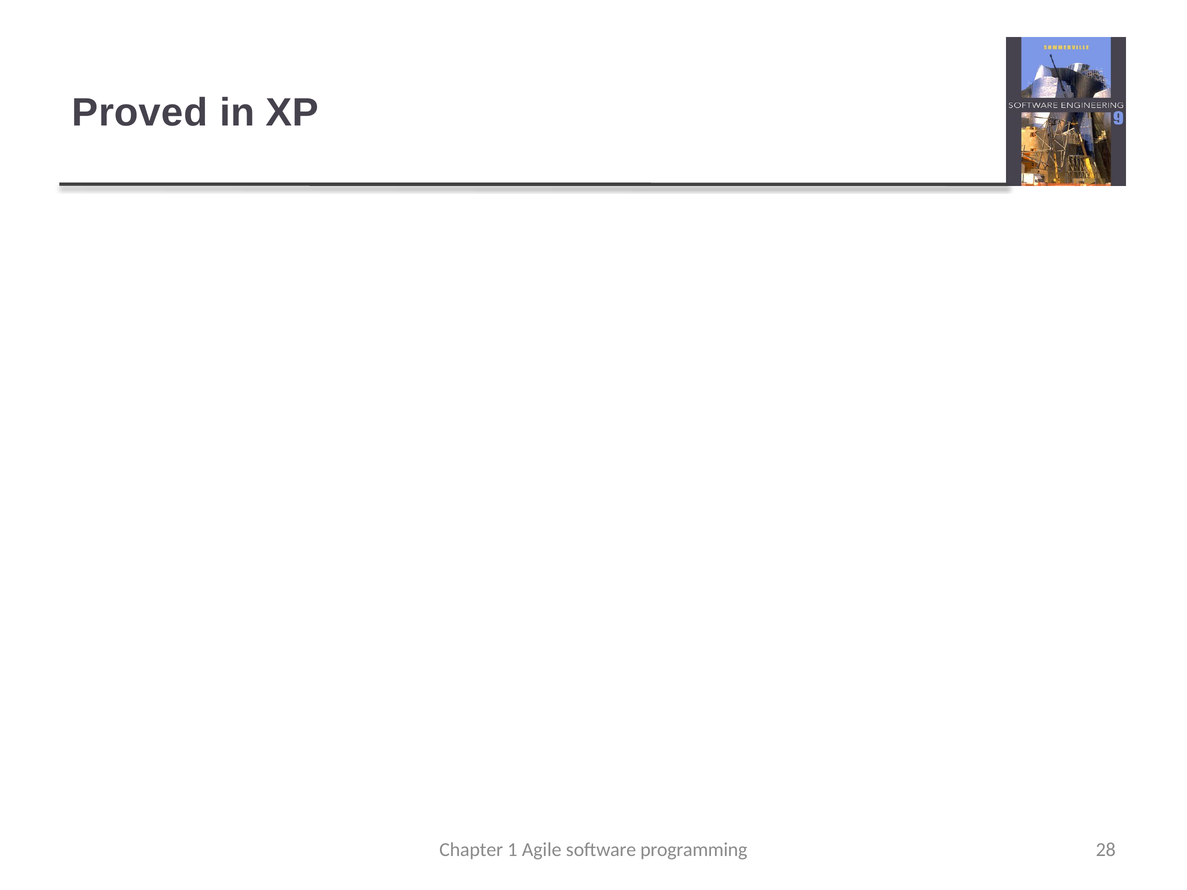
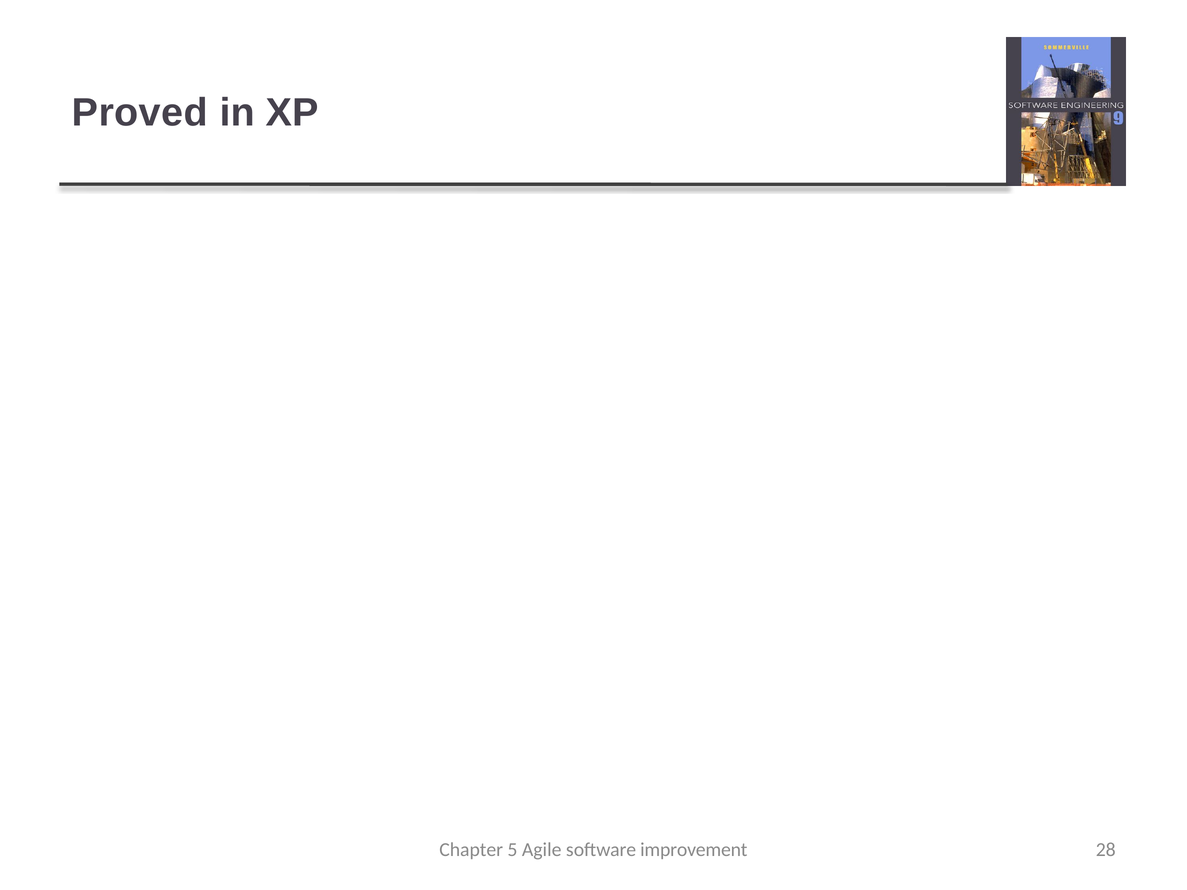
1: 1 -> 5 (512, 850)
programming: programming -> improvement (694, 850)
